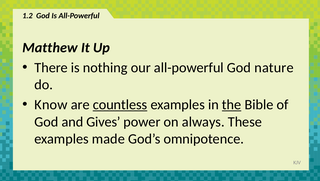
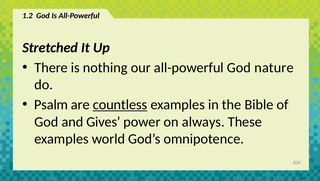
Matthew: Matthew -> Stretched (50, 48)
Know: Know -> Psalm (51, 104)
the underline: present -> none (232, 104)
made: made -> world (108, 139)
